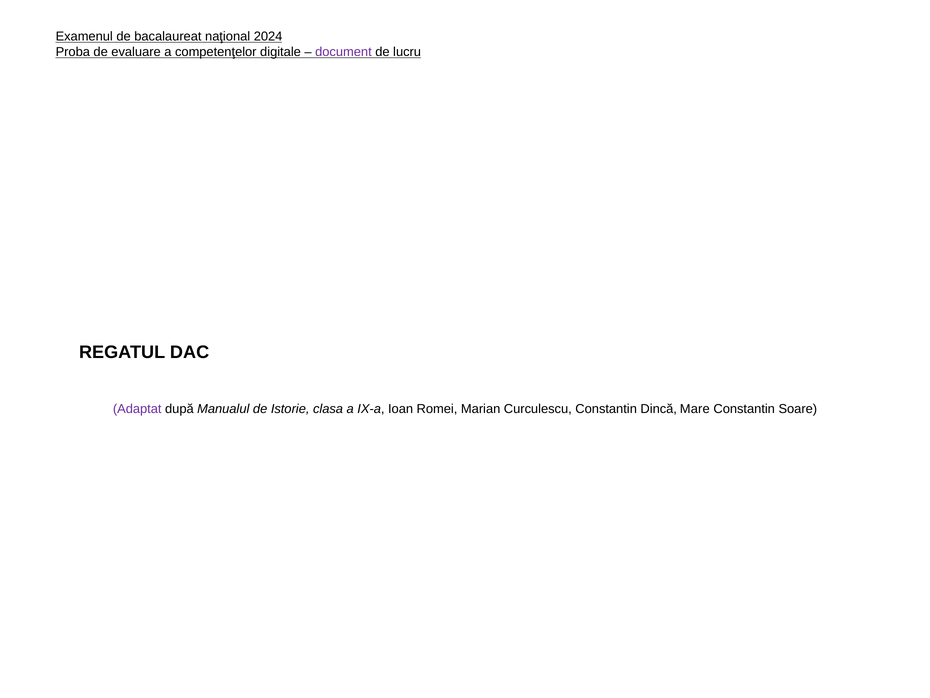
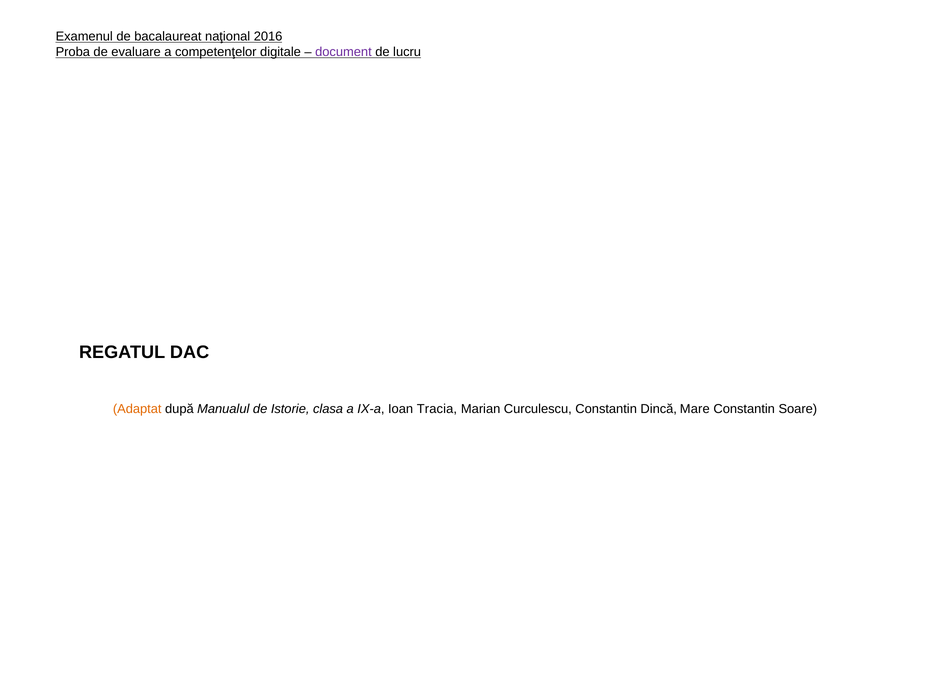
2024: 2024 -> 2016 (268, 36)
Adaptat colour: purple -> orange (137, 408)
Romei: Romei -> Tracia (437, 408)
